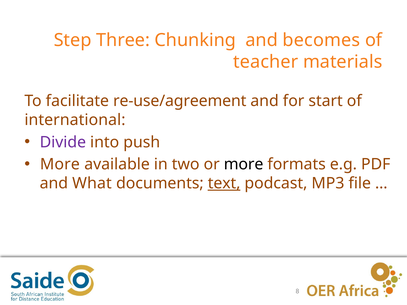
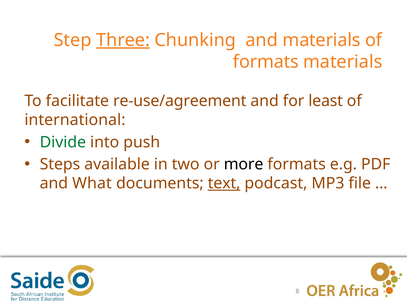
Three underline: none -> present (123, 40)
and becomes: becomes -> materials (322, 40)
teacher: teacher -> formats (266, 62)
start: start -> least (326, 101)
Divide colour: purple -> green (63, 142)
More: More -> Steps (60, 165)
